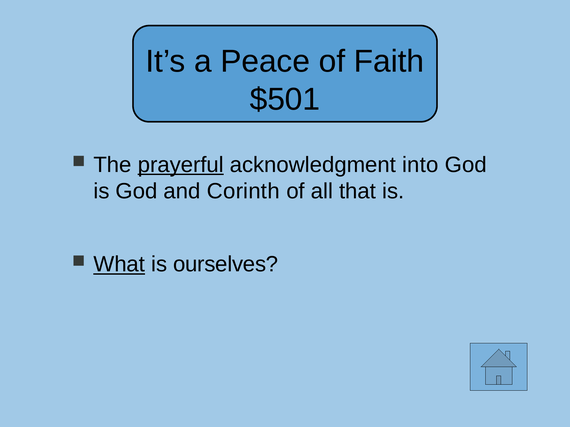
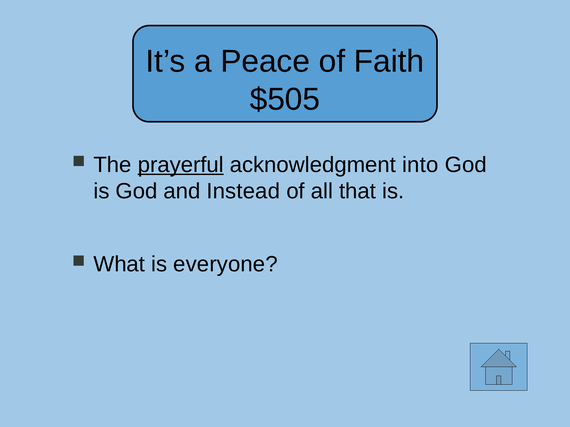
$501: $501 -> $505 (285, 100)
Corinth: Corinth -> Instead (243, 192)
What underline: present -> none (119, 265)
ourselves: ourselves -> everyone (225, 265)
